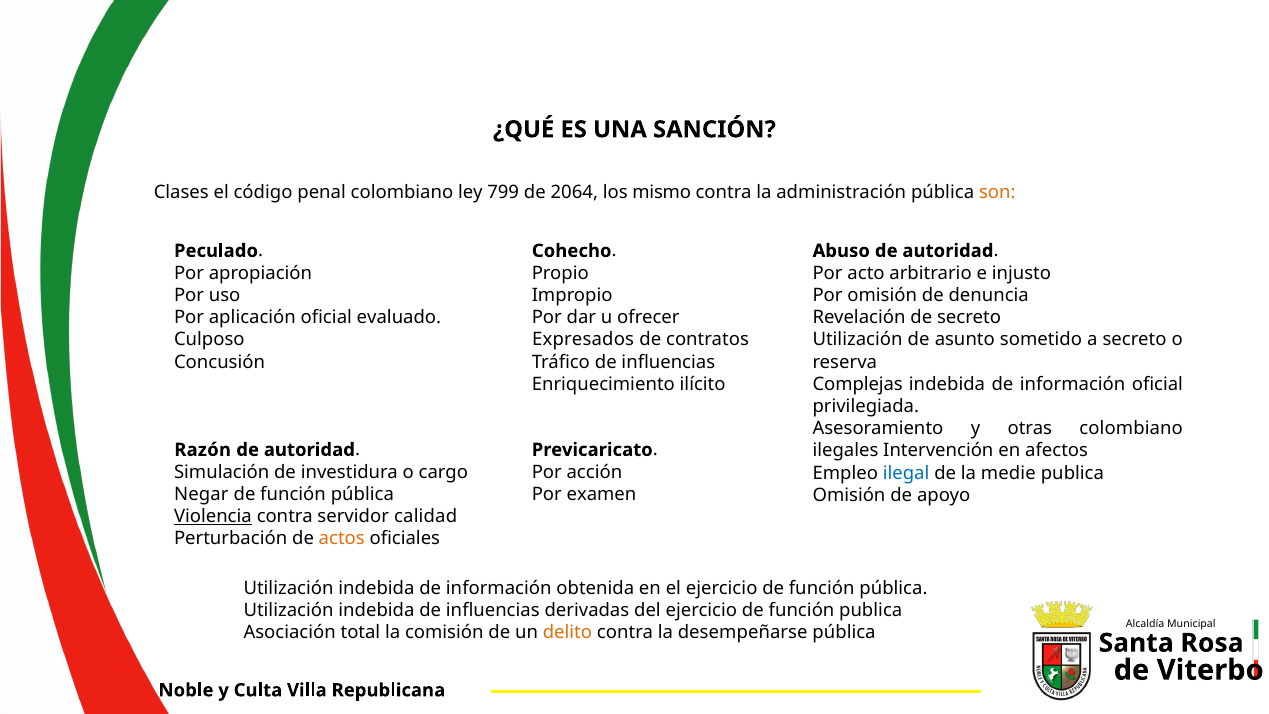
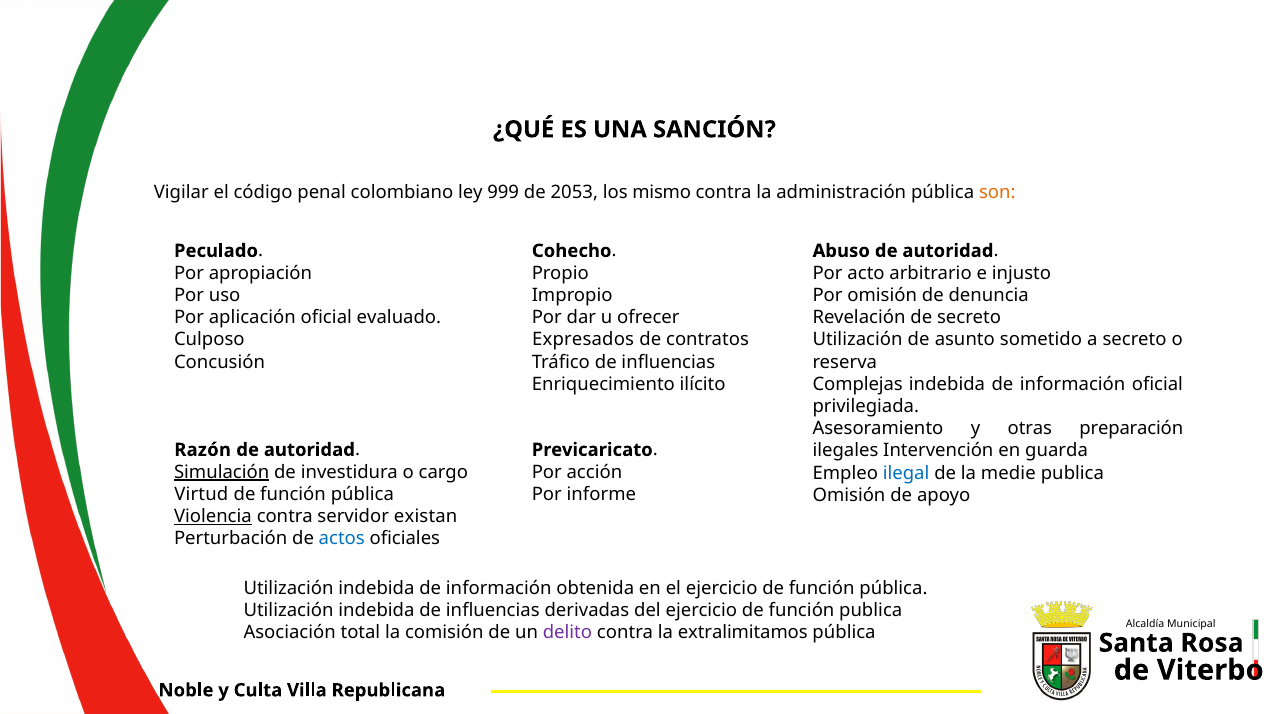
Clases: Clases -> Vigilar (181, 192)
799: 799 -> 999 (503, 192)
2064: 2064 -> 2053 (574, 192)
otras colombiano: colombiano -> preparación (1131, 429)
afectos: afectos -> guarda (1057, 451)
Simulación underline: none -> present (222, 472)
Negar: Negar -> Virtud (201, 494)
examen: examen -> informe (601, 494)
calidad: calidad -> existan (426, 516)
actos colour: orange -> blue (342, 539)
delito colour: orange -> purple (567, 633)
desempeñarse: desempeñarse -> extralimitamos (743, 633)
